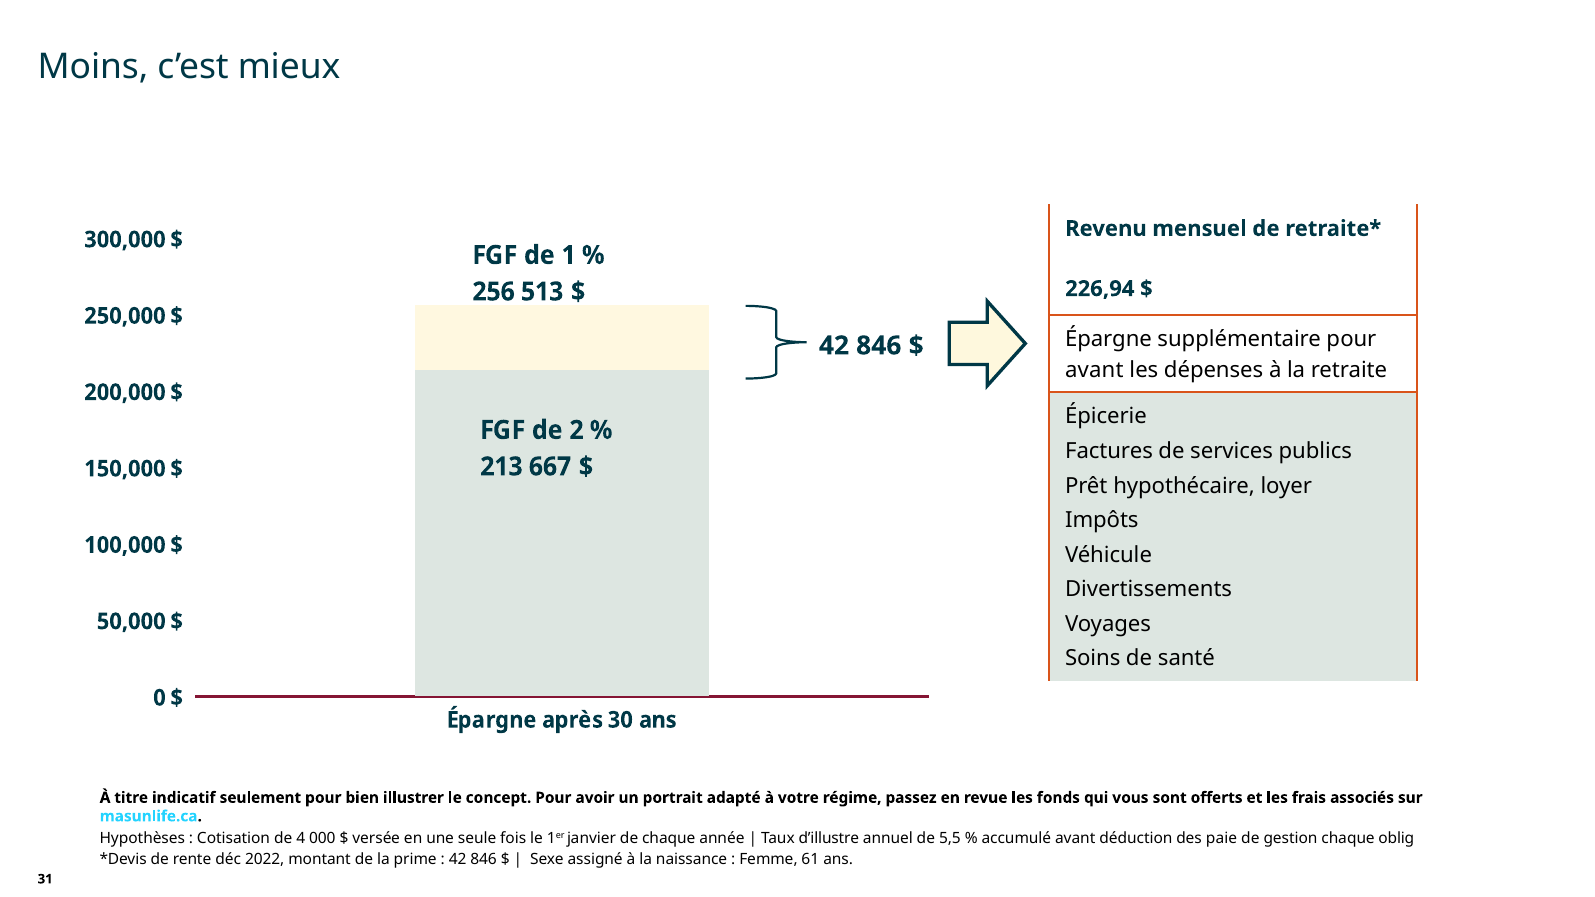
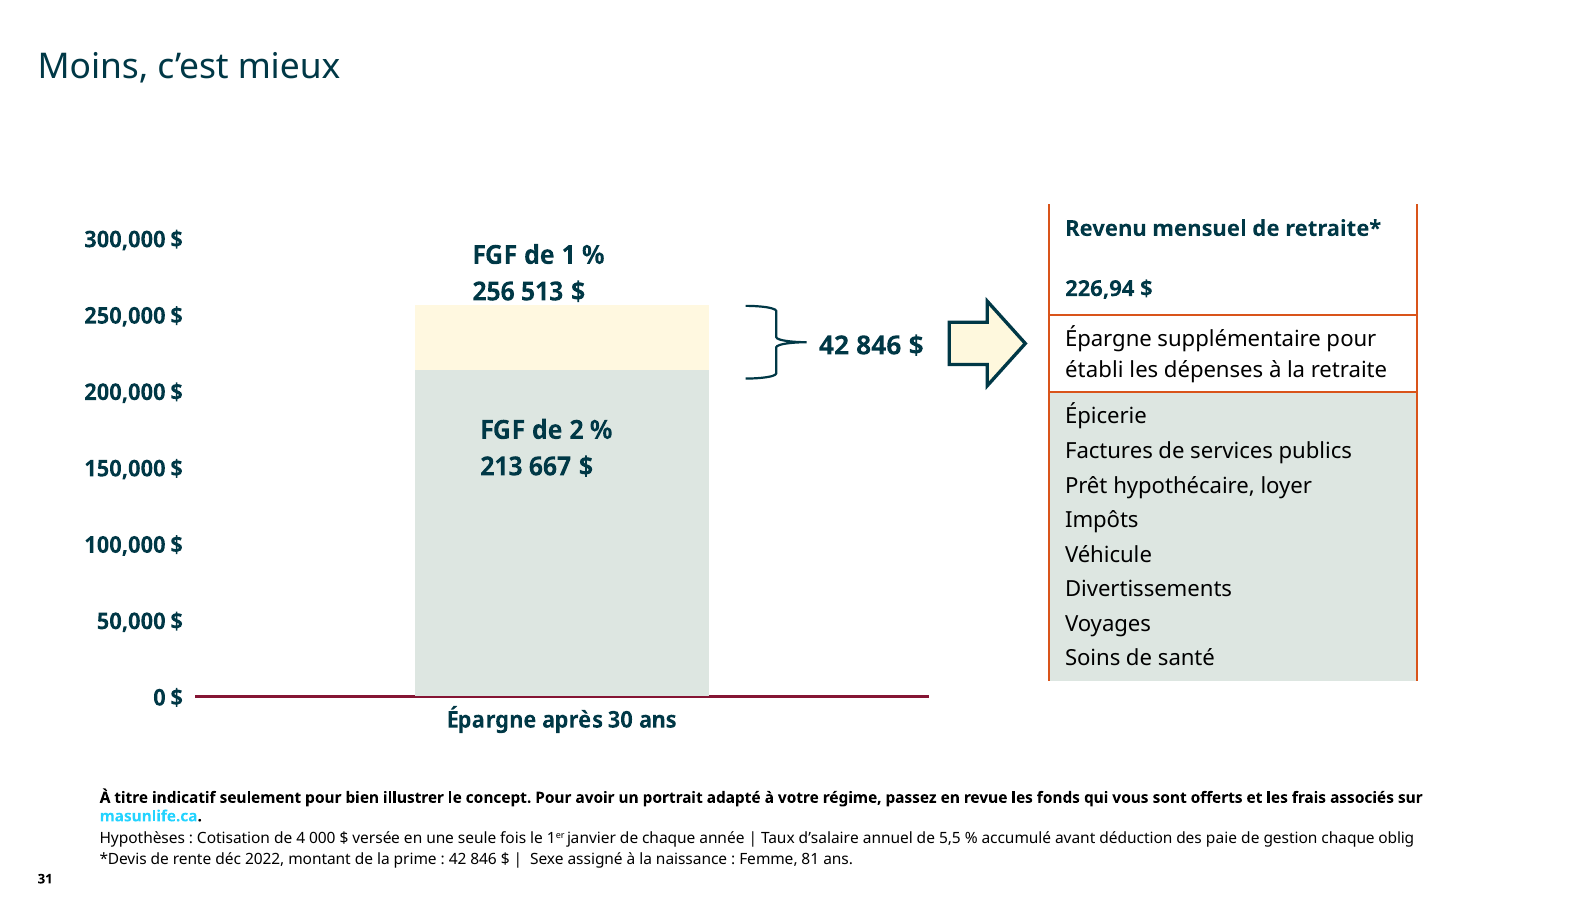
avant: avant -> établi (1094, 370)
d’illustre: d’illustre -> d’salaire (829, 838)
61: 61 -> 81 (810, 860)
